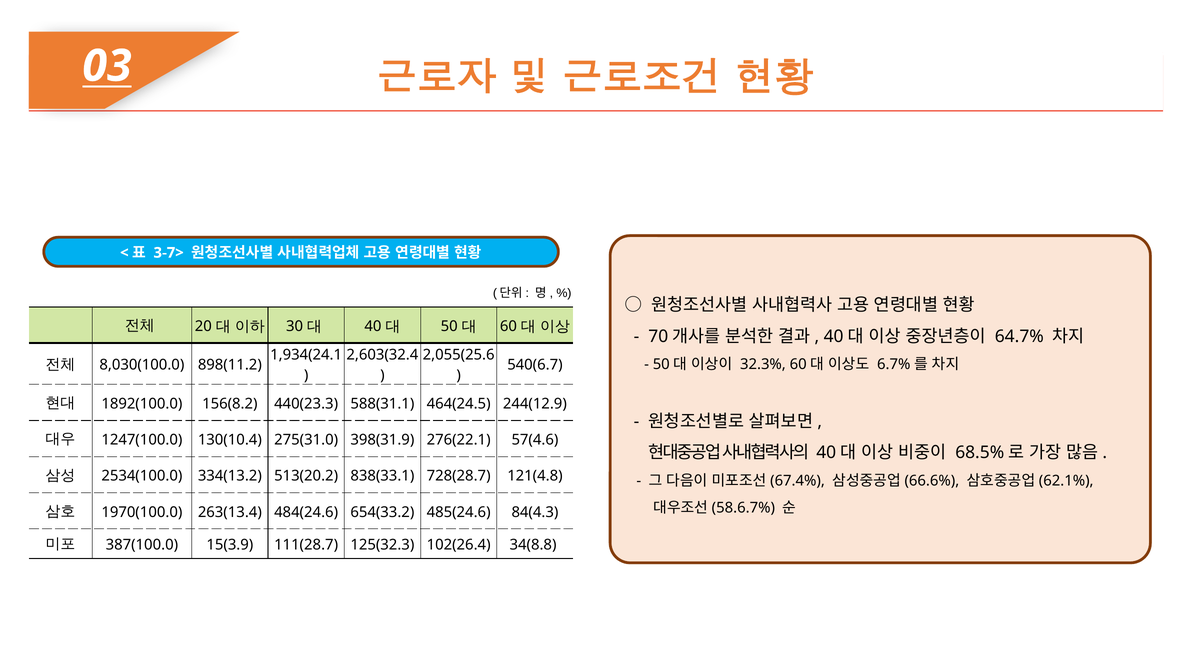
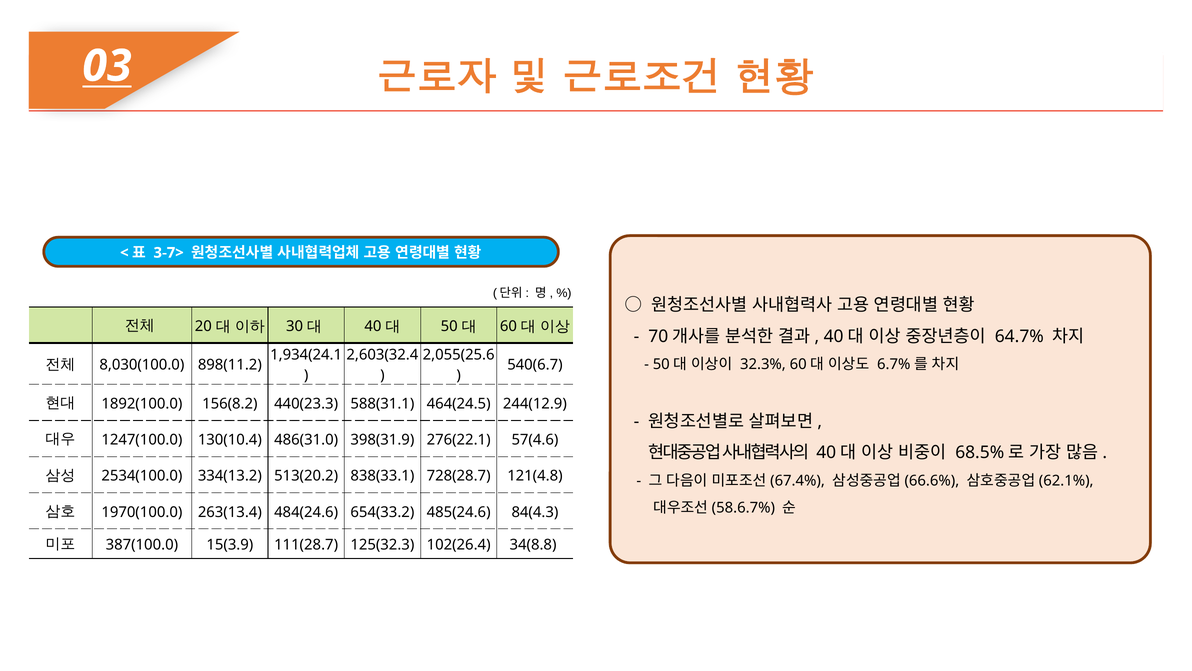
275(31.0: 275(31.0 -> 486(31.0 (306, 440)
